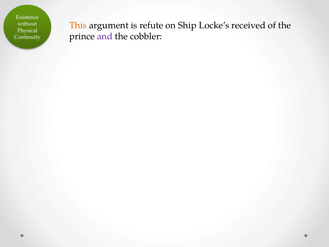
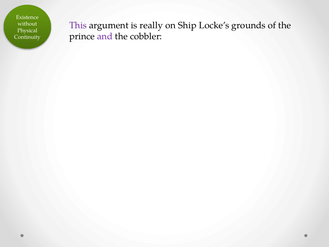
This colour: orange -> purple (78, 25)
refute: refute -> really (151, 25)
received: received -> grounds (249, 25)
